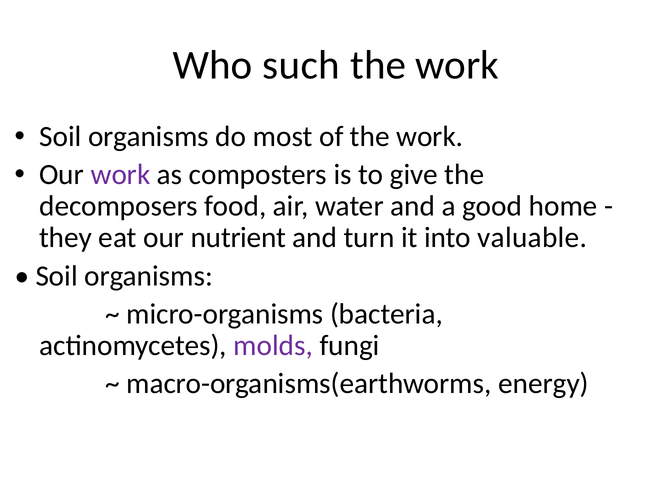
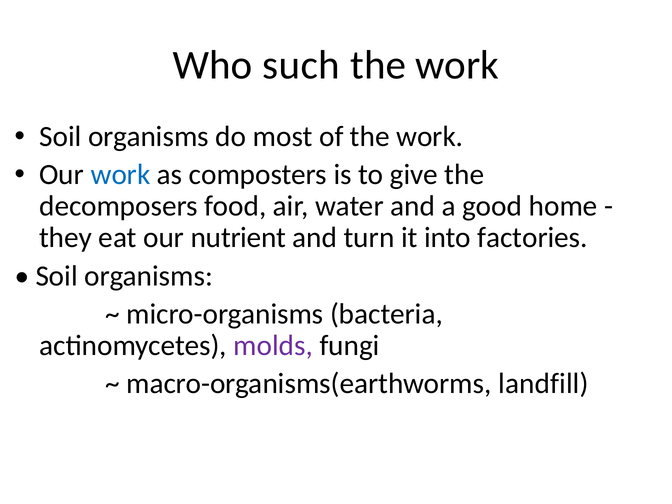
work colour: purple -> blue (121, 175)
valuable: valuable -> factories (532, 238)
energy: energy -> landfill (543, 384)
